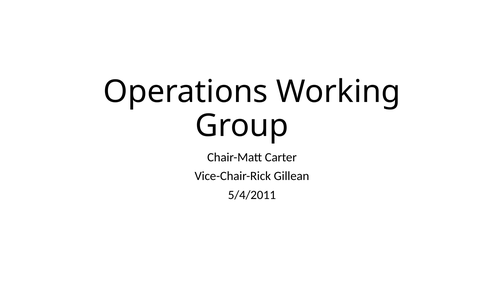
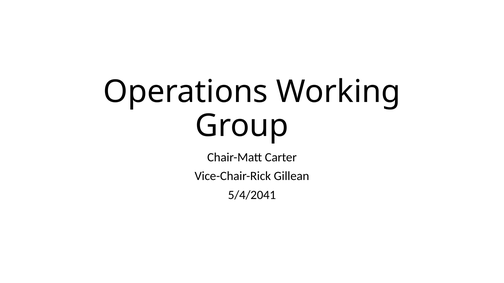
5/4/2011: 5/4/2011 -> 5/4/2041 (252, 195)
